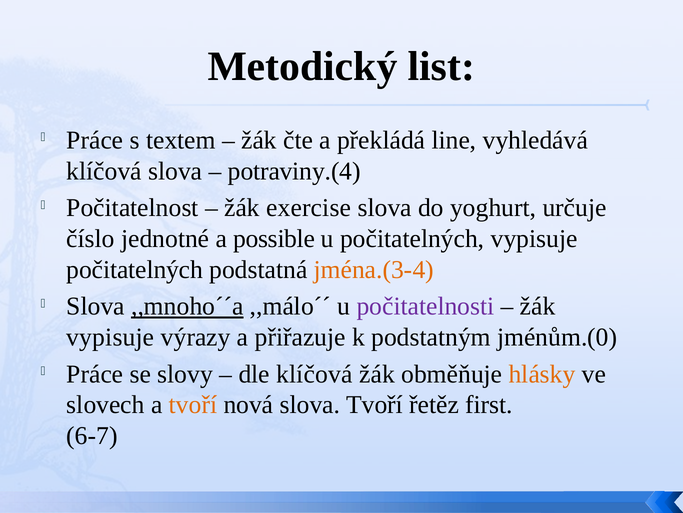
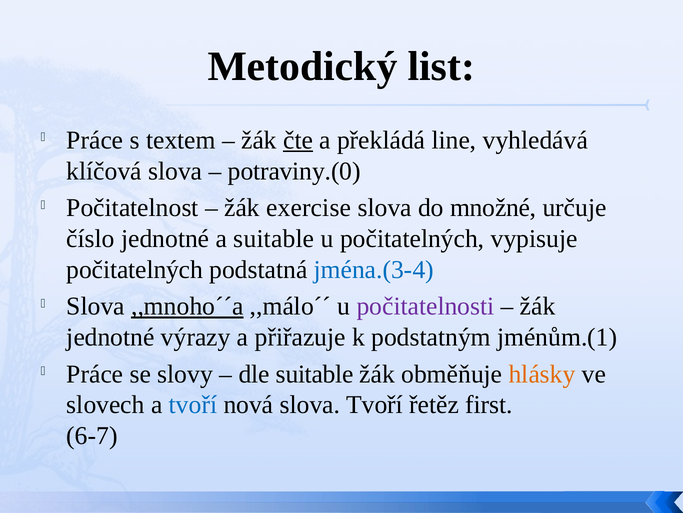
čte underline: none -> present (298, 140)
potraviny.(4: potraviny.(4 -> potraviny.(0 (294, 171)
yoghurt: yoghurt -> množné (493, 208)
a possible: possible -> suitable (274, 238)
jména.(3-4 colour: orange -> blue (374, 269)
vypisuje: vypisuje -> jednotné (111, 337)
jménům.(0: jménům.(0 -> jménům.(1 (557, 337)
dle klíčová: klíčová -> suitable (315, 374)
tvoří colour: orange -> blue (193, 404)
